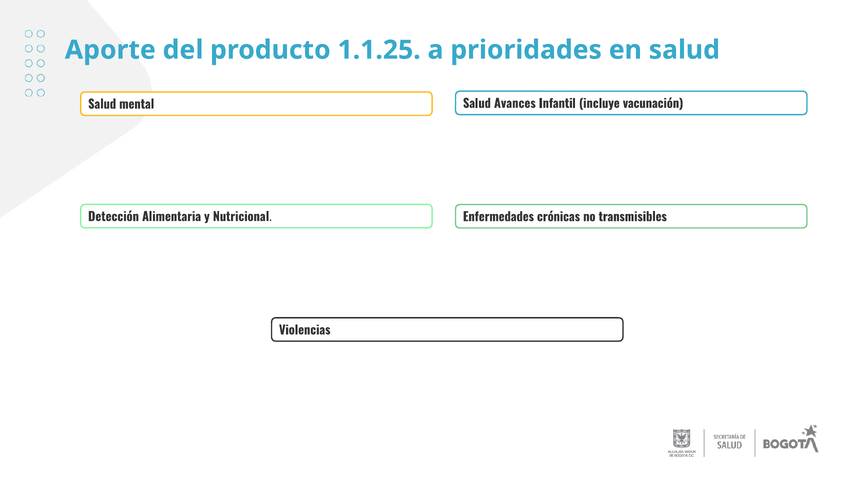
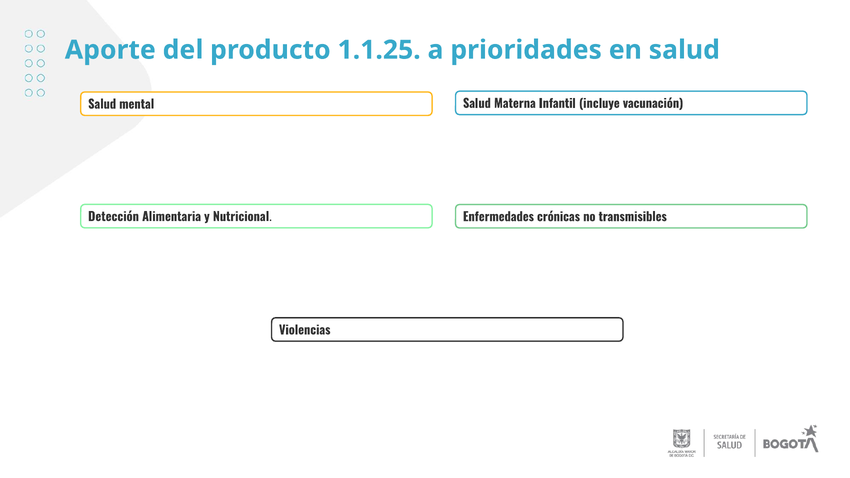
Avances: Avances -> Materna (515, 104)
